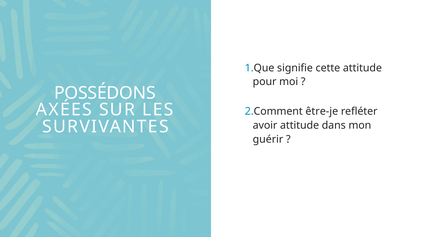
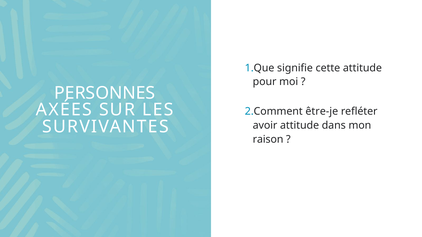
POSSÉDONS: POSSÉDONS -> PERSONNES (105, 93)
guérir: guérir -> raison (268, 139)
